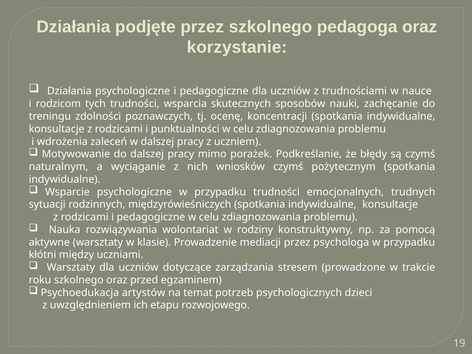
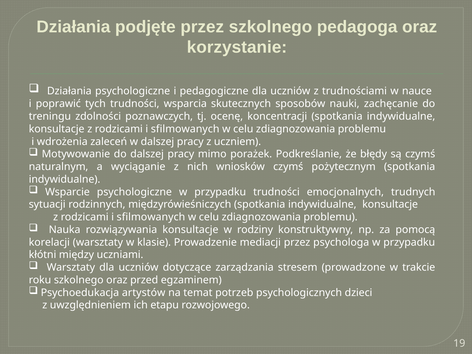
rodzicom: rodzicom -> poprawić (58, 104)
punktualności: punktualności -> sfilmowanych (185, 129)
pedagogiczne: pedagogiczne -> sfilmowanych (151, 217)
rozwiązywania wolontariat: wolontariat -> konsultacje (190, 230)
aktywne: aktywne -> korelacji (49, 242)
